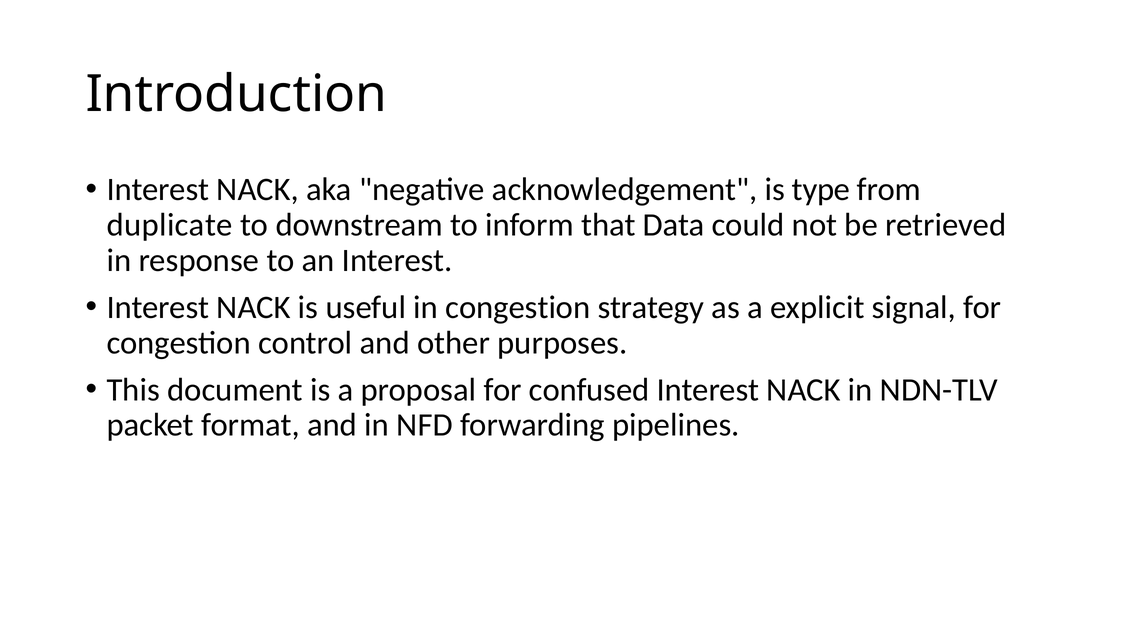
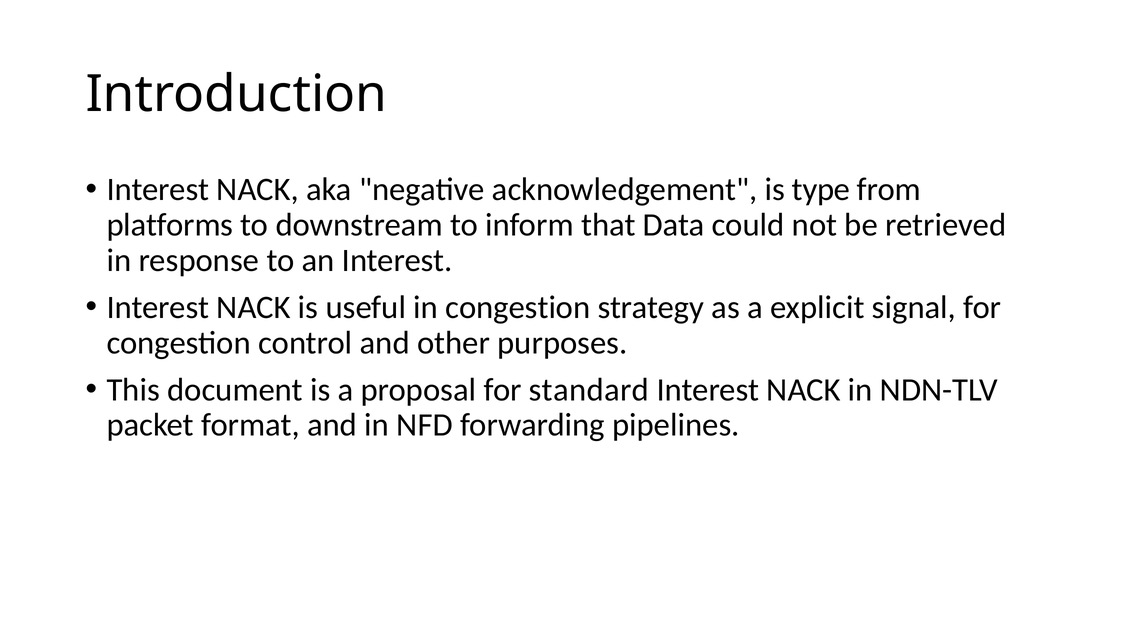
duplicate: duplicate -> platforms (170, 225)
confused: confused -> standard (589, 390)
